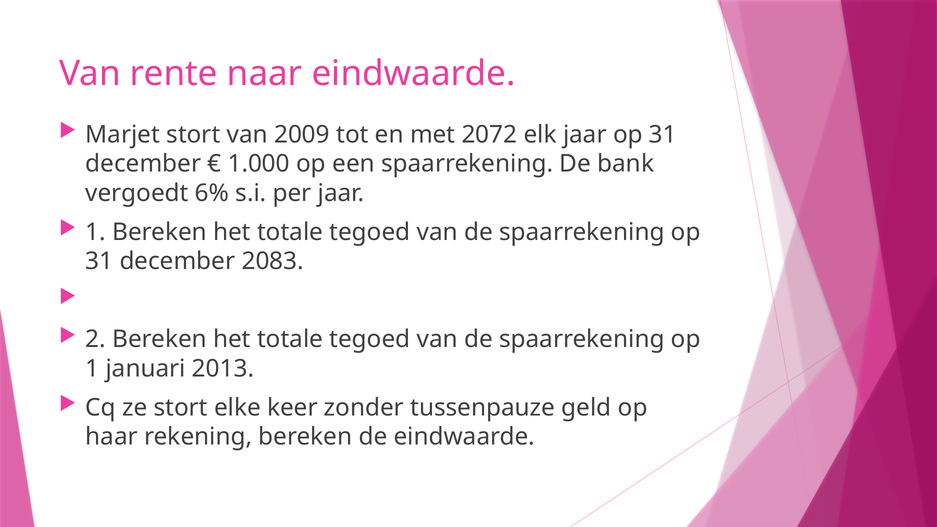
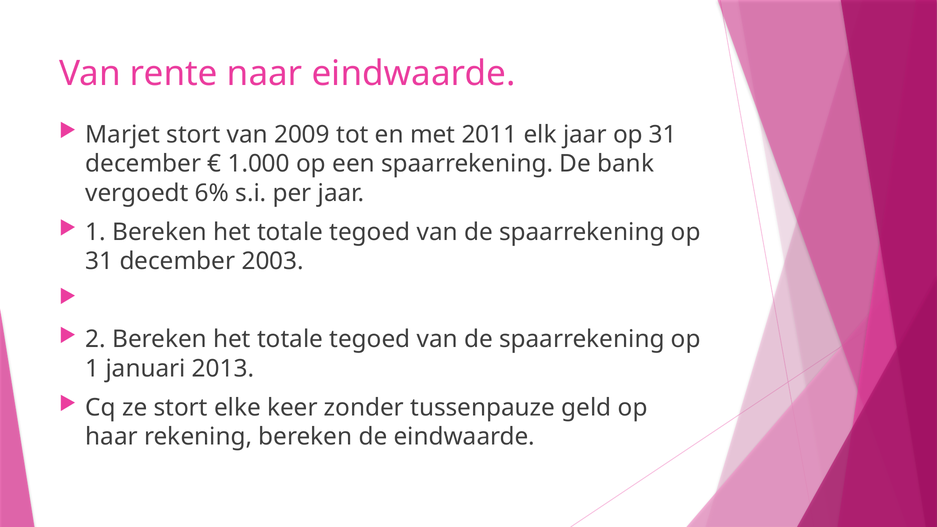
2072: 2072 -> 2011 (489, 134)
2083: 2083 -> 2003 (273, 261)
